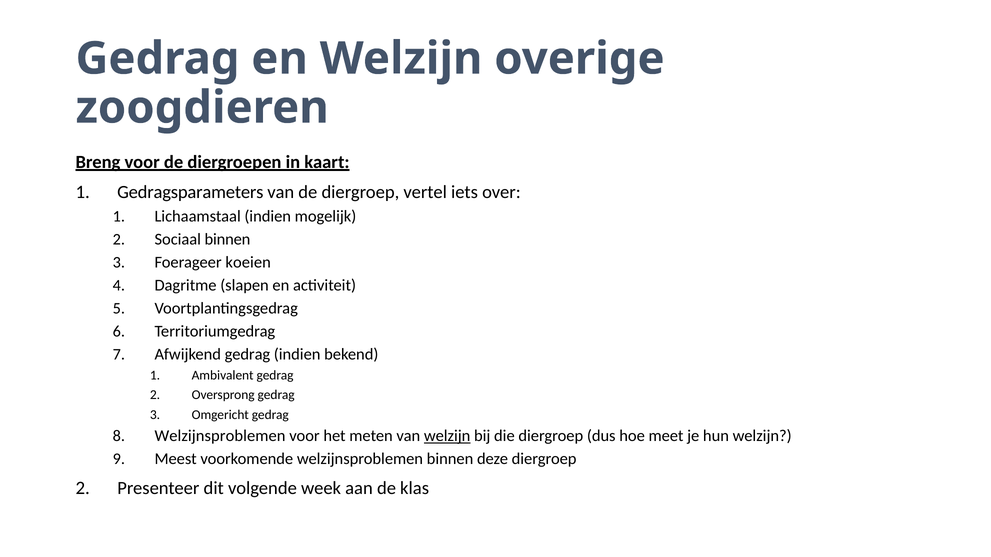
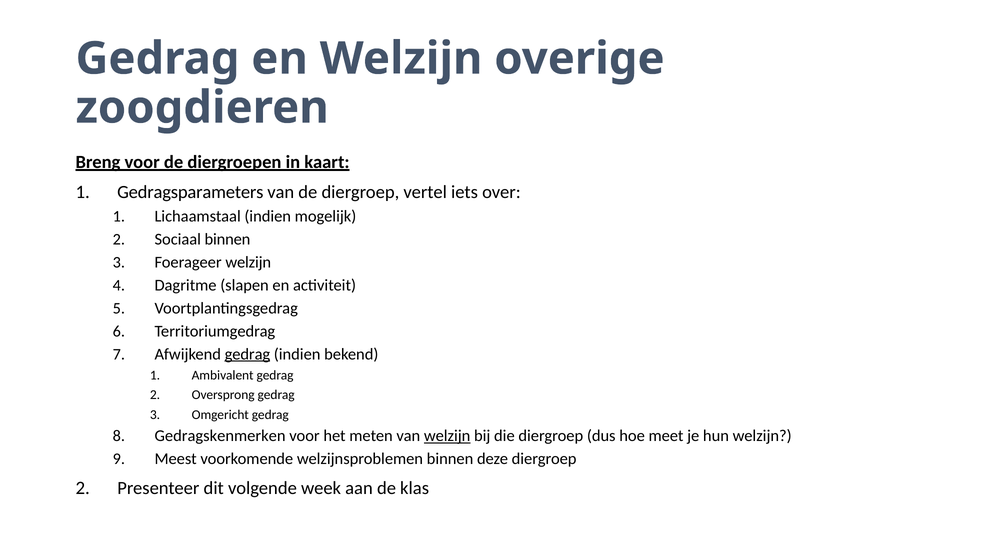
Foerageer koeien: koeien -> welzijn (248, 262)
gedrag underline: none -> present (247, 354)
Welzijnsproblemen: Welzijnsproblemen -> Gedragskenmerken (220, 436)
